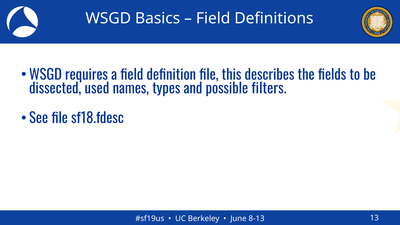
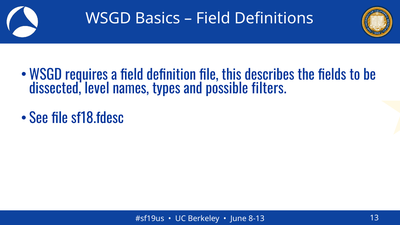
used: used -> level (97, 89)
